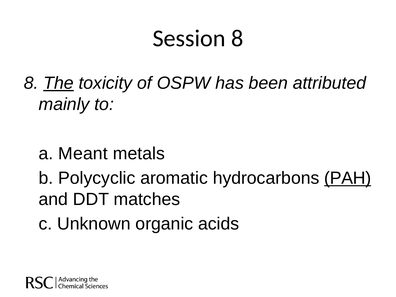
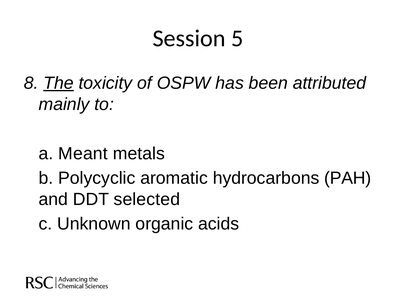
Session 8: 8 -> 5 (237, 38)
PAH underline: present -> none (348, 178)
matches: matches -> selected (147, 199)
